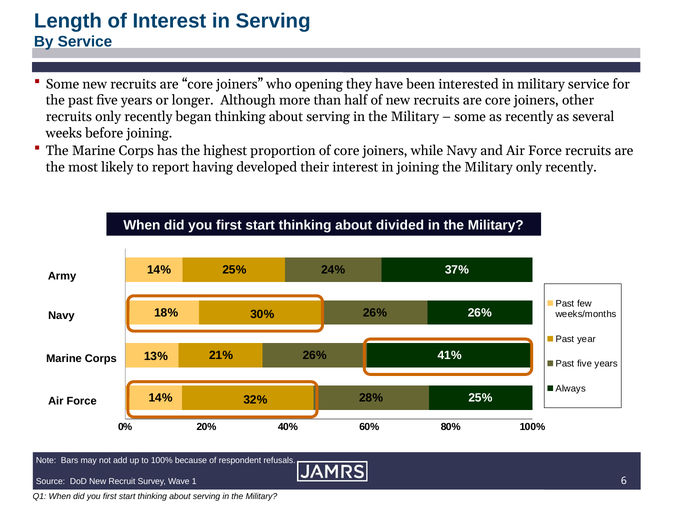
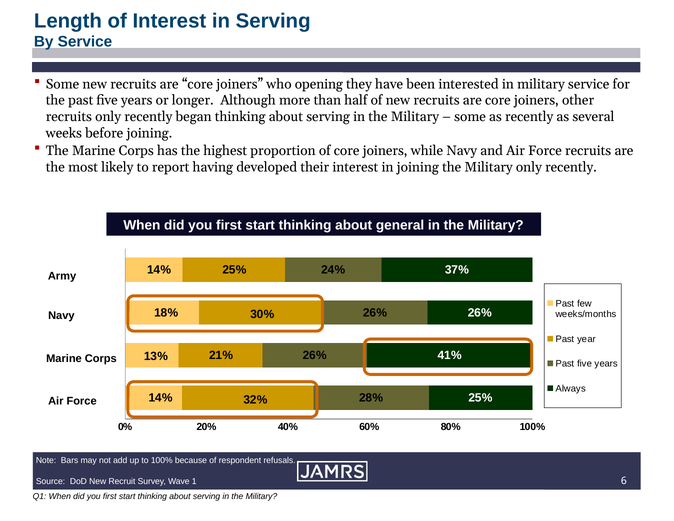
divided: divided -> general (400, 225)
